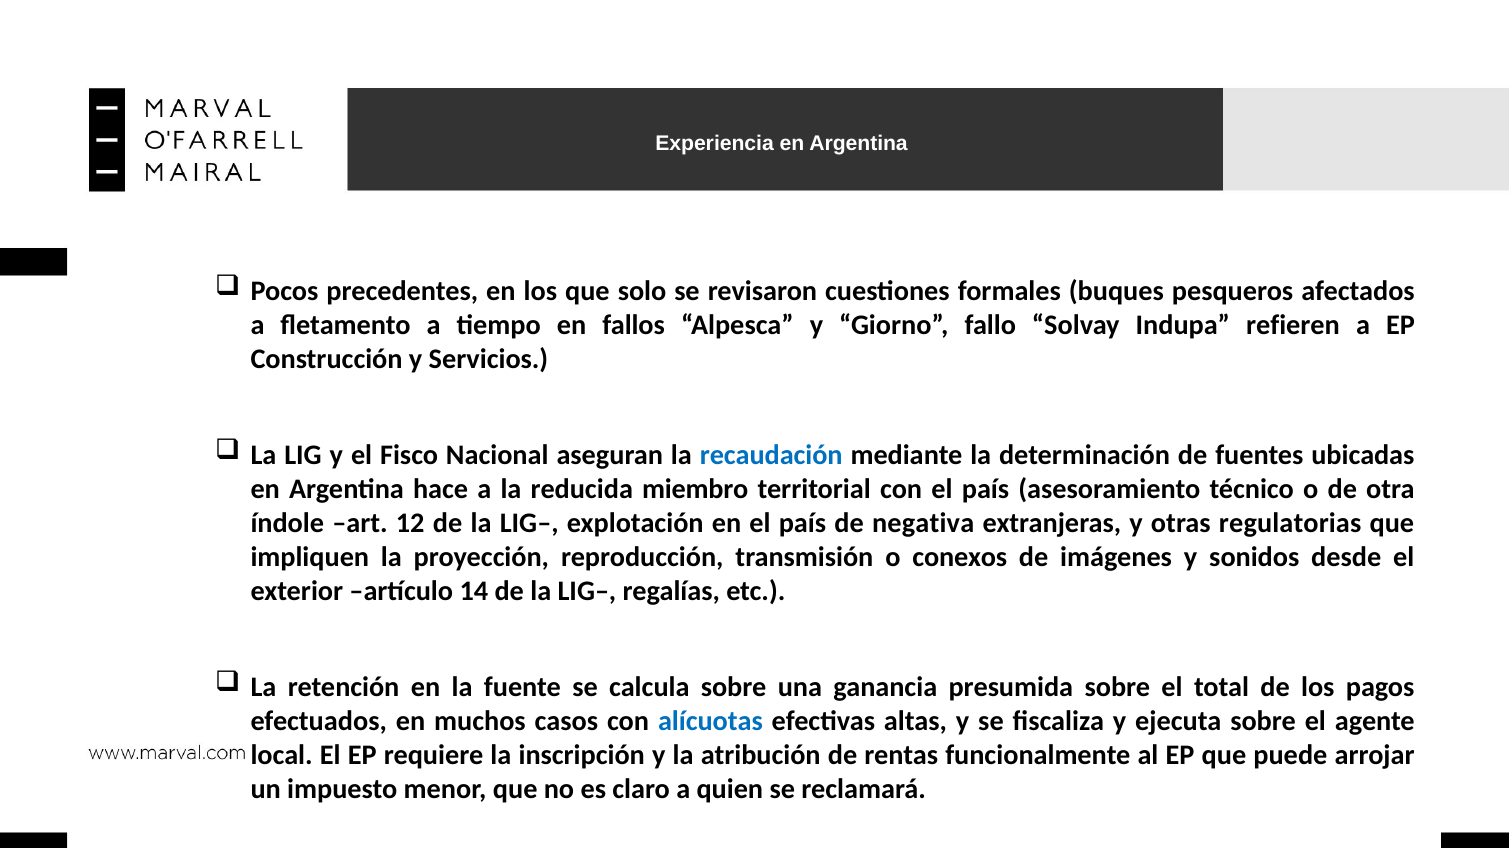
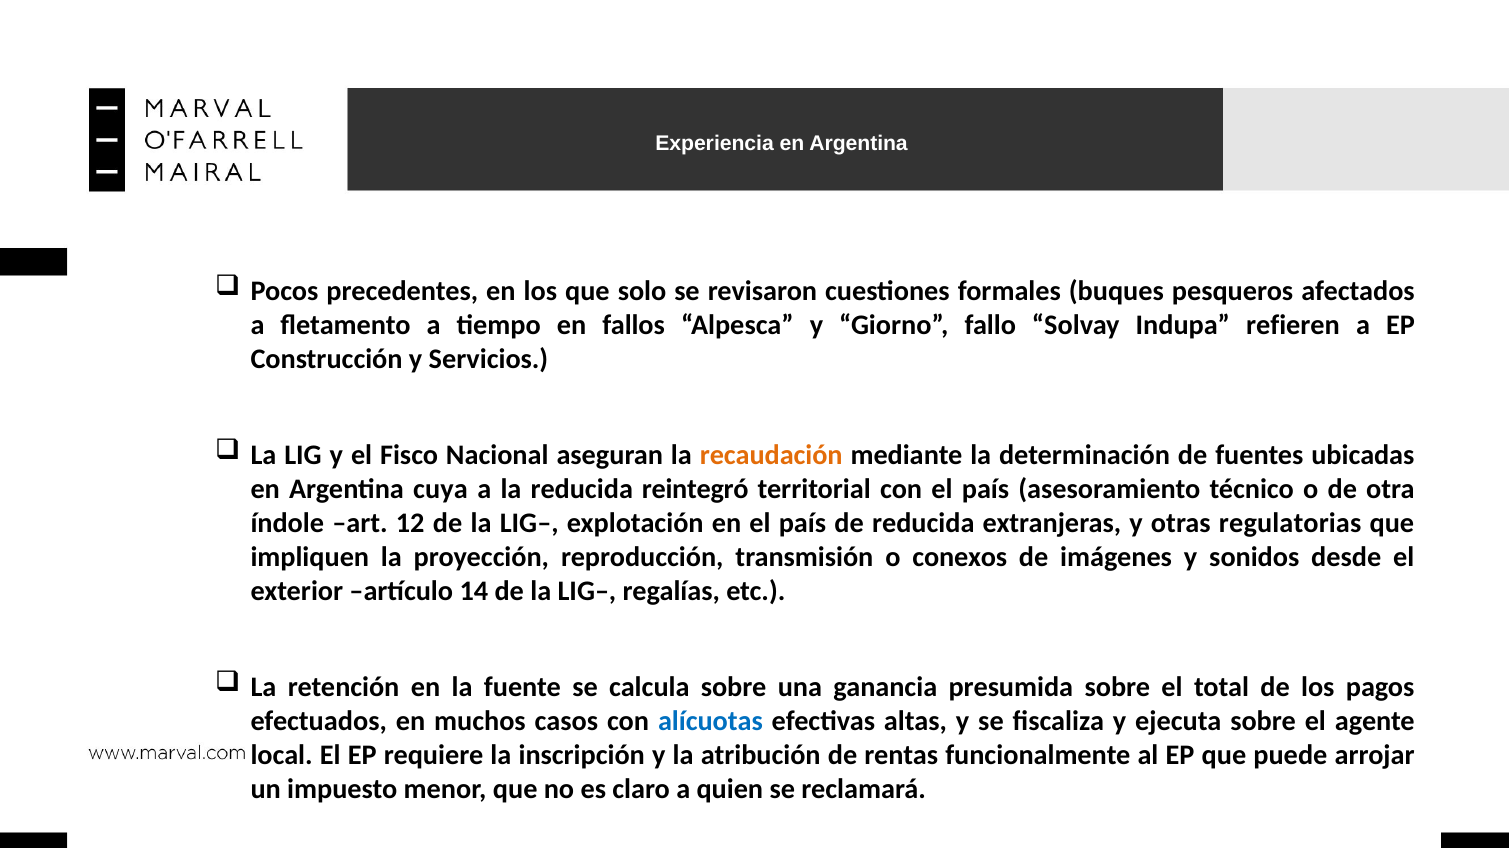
recaudación colour: blue -> orange (771, 455)
hace: hace -> cuya (441, 489)
miembro: miembro -> reintegró (695, 489)
de negativa: negativa -> reducida (923, 523)
